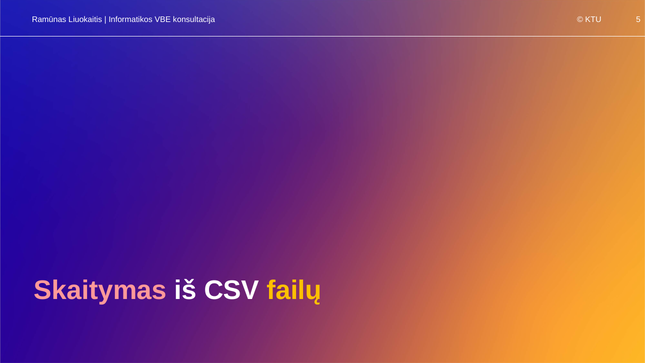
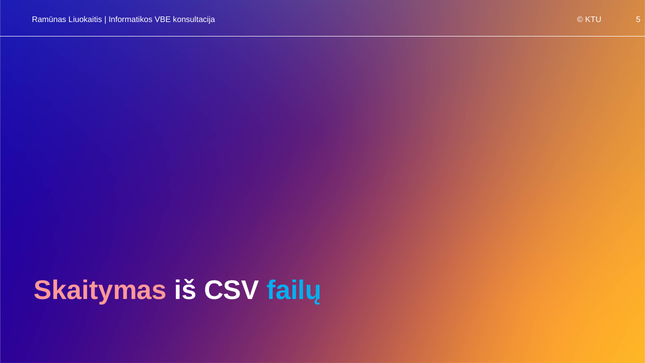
failų colour: yellow -> light blue (294, 290)
